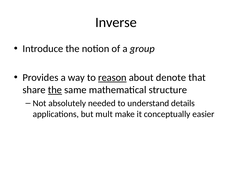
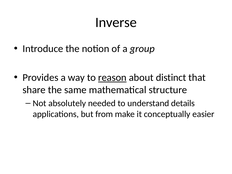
denote: denote -> distinct (171, 78)
the underline: present -> none (55, 90)
mult: mult -> from (104, 114)
